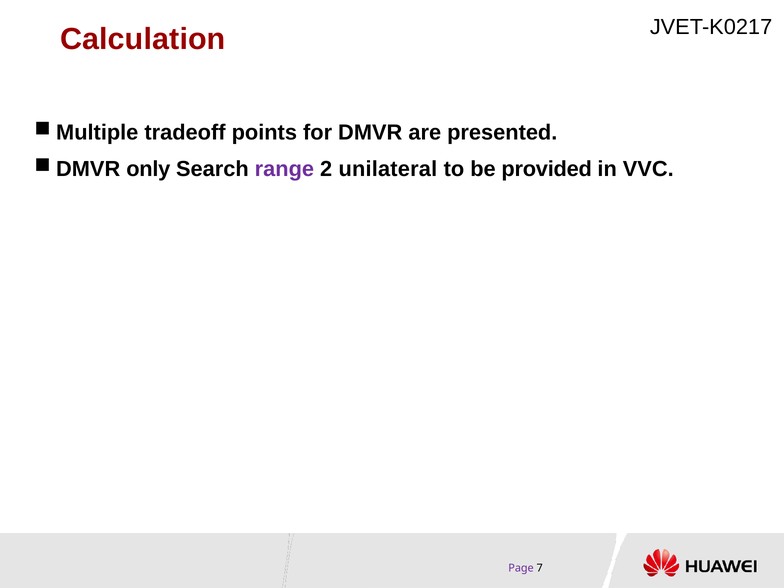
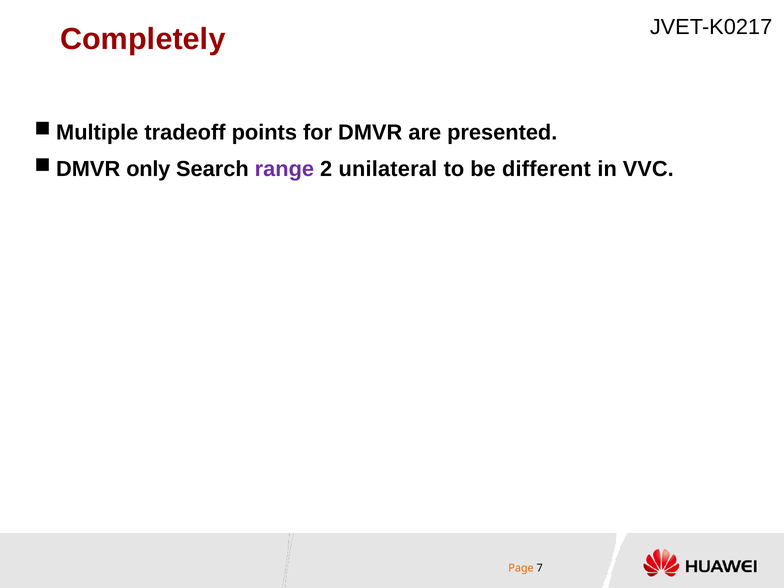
Calculation: Calculation -> Completely (143, 39)
provided: provided -> different (546, 169)
Page colour: purple -> orange (521, 568)
